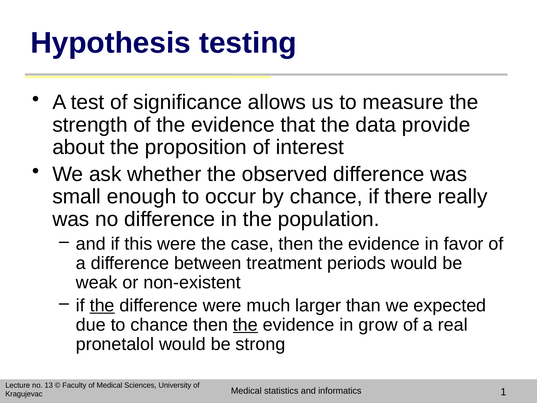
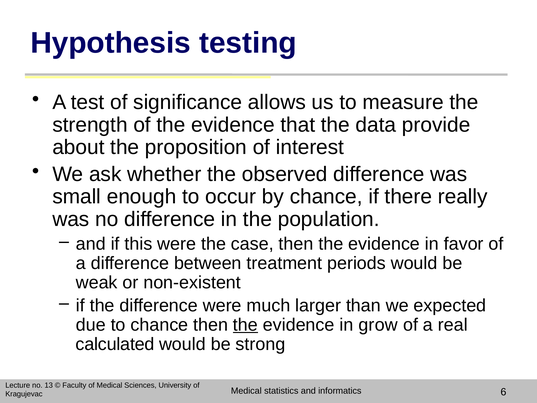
the underline: present -> none (102, 305)
pronetalol: pronetalol -> calculated (115, 344)
1: 1 -> 6 (503, 392)
